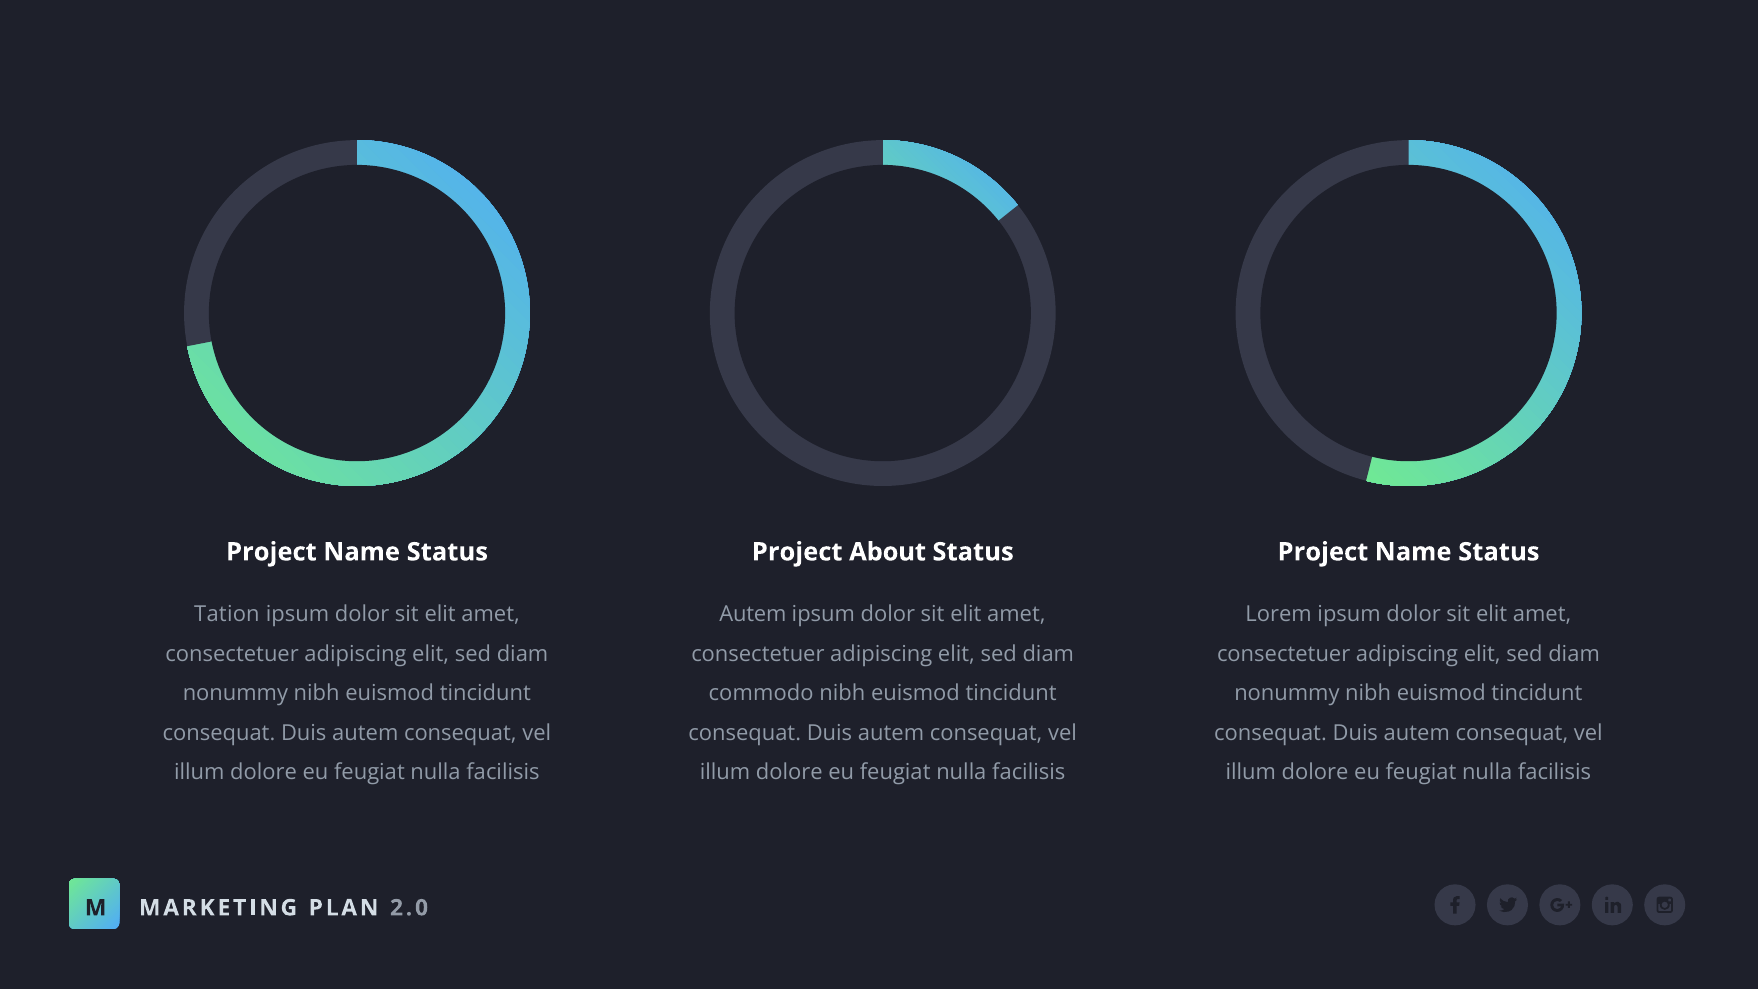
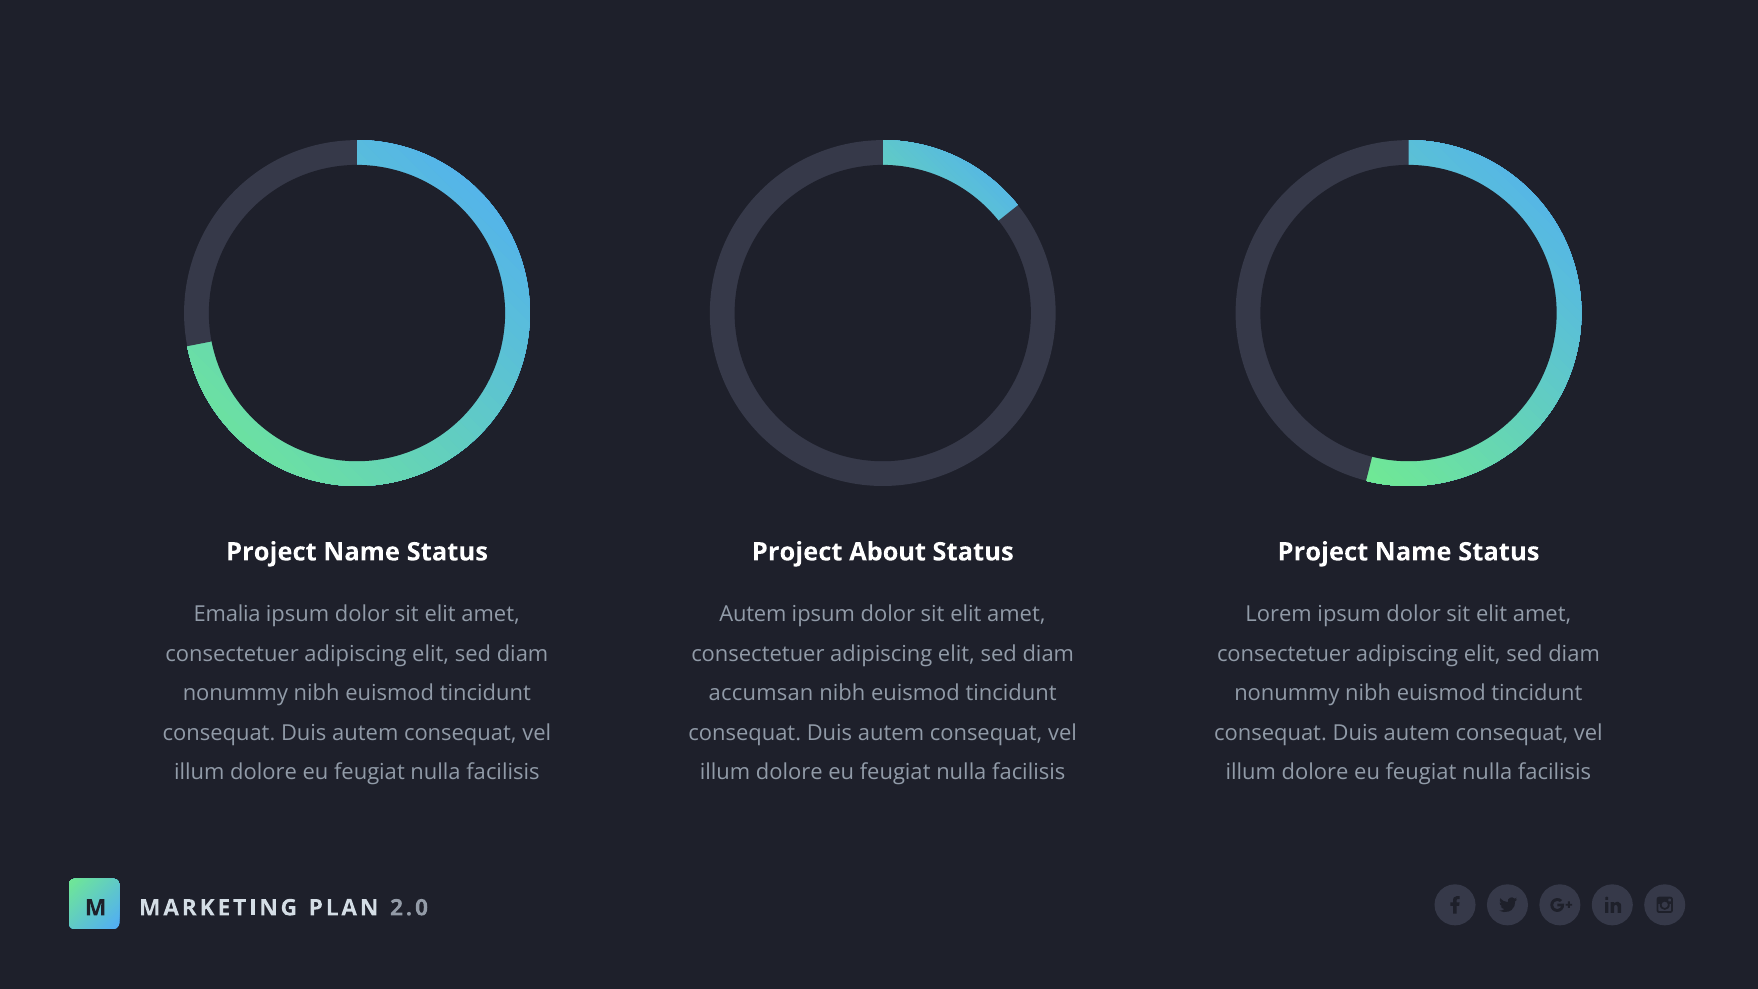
Tation: Tation -> Emalia (227, 614)
commodo: commodo -> accumsan (761, 693)
